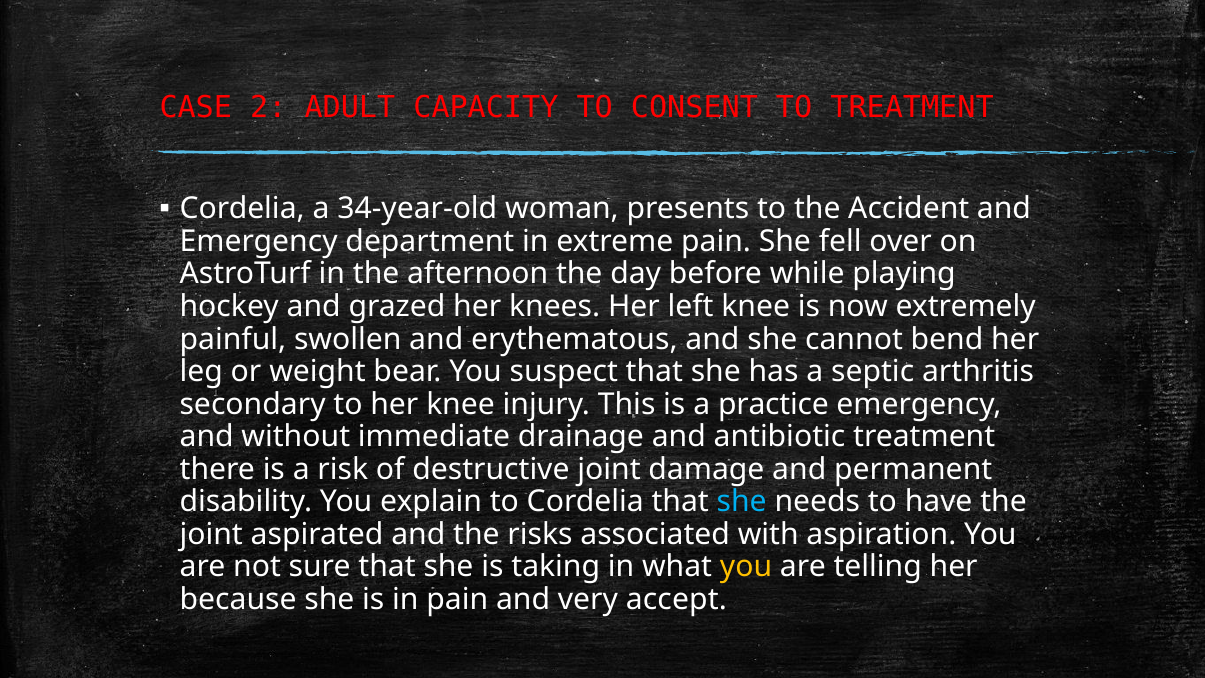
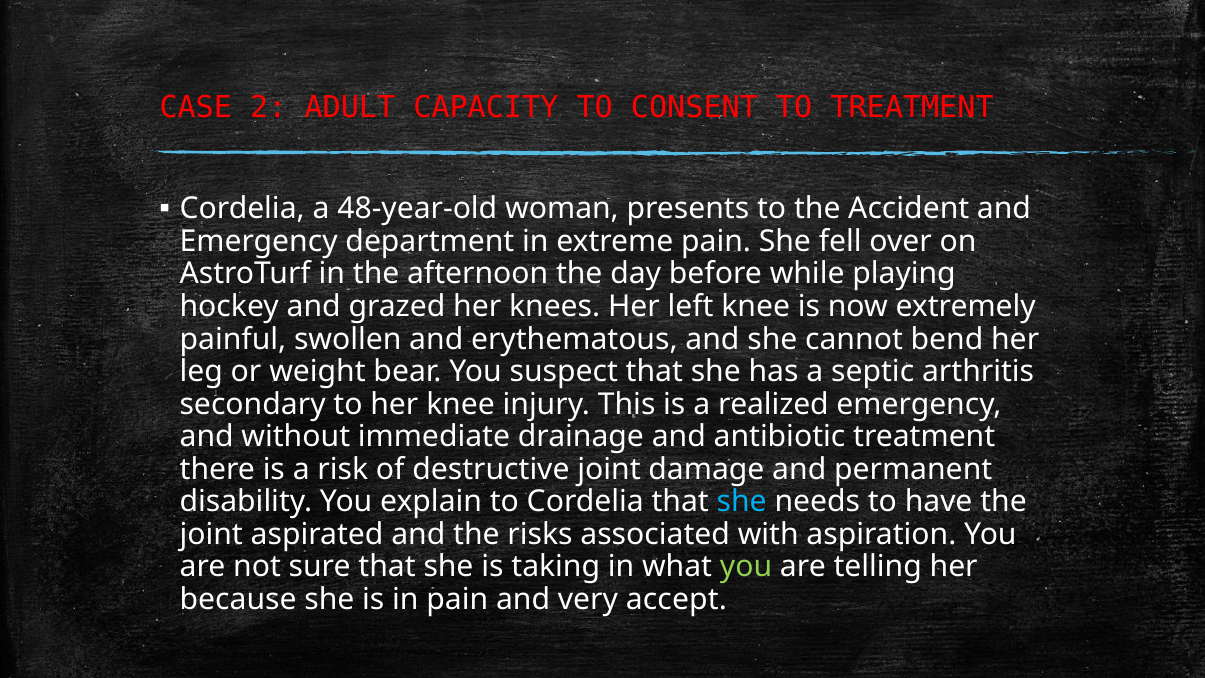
34-year-old: 34-year-old -> 48-year-old (417, 209)
practice: practice -> realized (773, 404)
you colour: yellow -> light green (746, 567)
